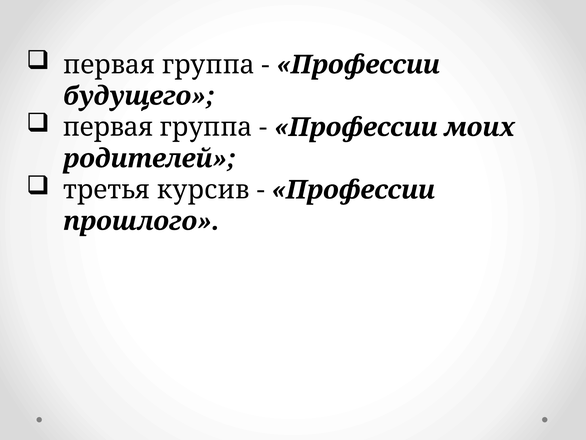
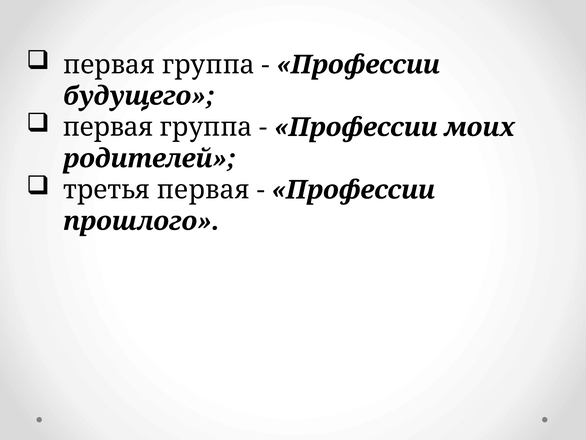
третья курсив: курсив -> первая (203, 190)
